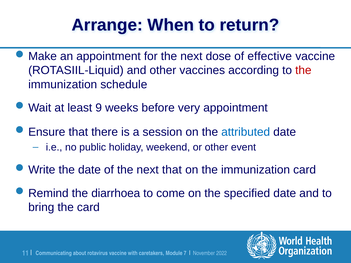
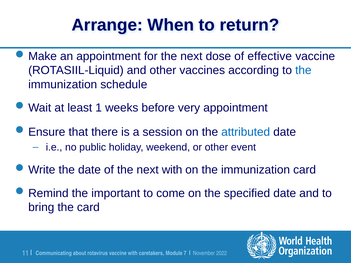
the colour: red -> blue (303, 70)
9: 9 -> 1 (99, 108)
next that: that -> with (172, 170)
diarrhoea: diarrhoea -> important (116, 193)
